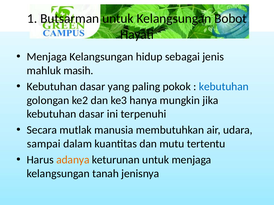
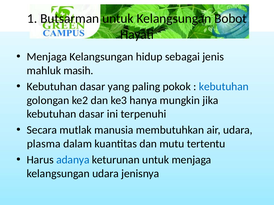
sampai: sampai -> plasma (44, 144)
adanya colour: orange -> blue (73, 160)
kelangsungan tanah: tanah -> udara (106, 174)
